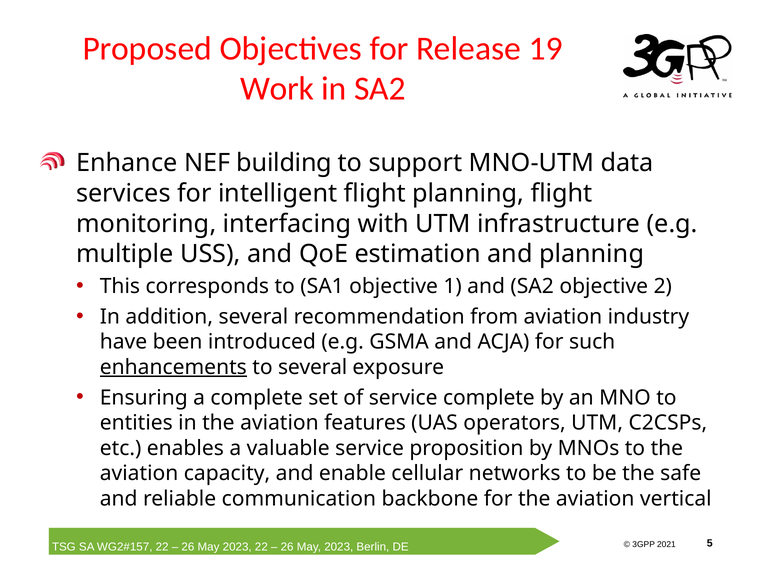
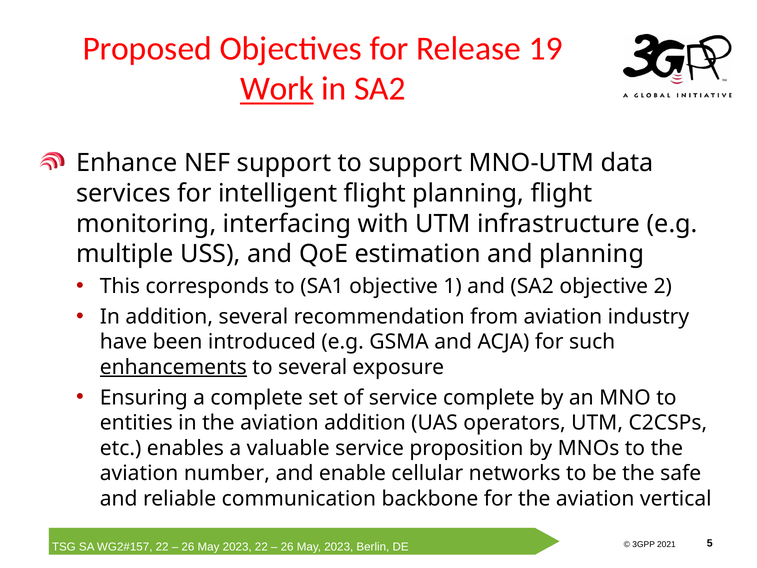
Work underline: none -> present (277, 89)
NEF building: building -> support (284, 163)
aviation features: features -> addition (365, 423)
capacity: capacity -> number (227, 473)
